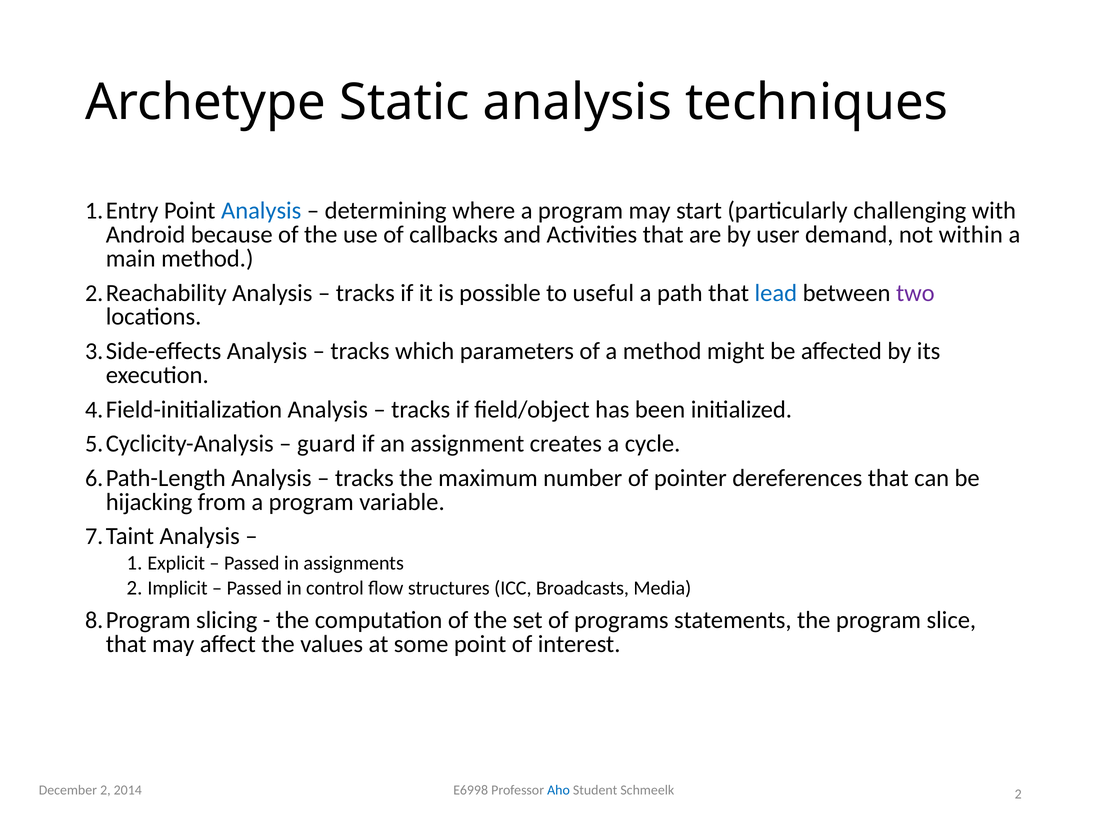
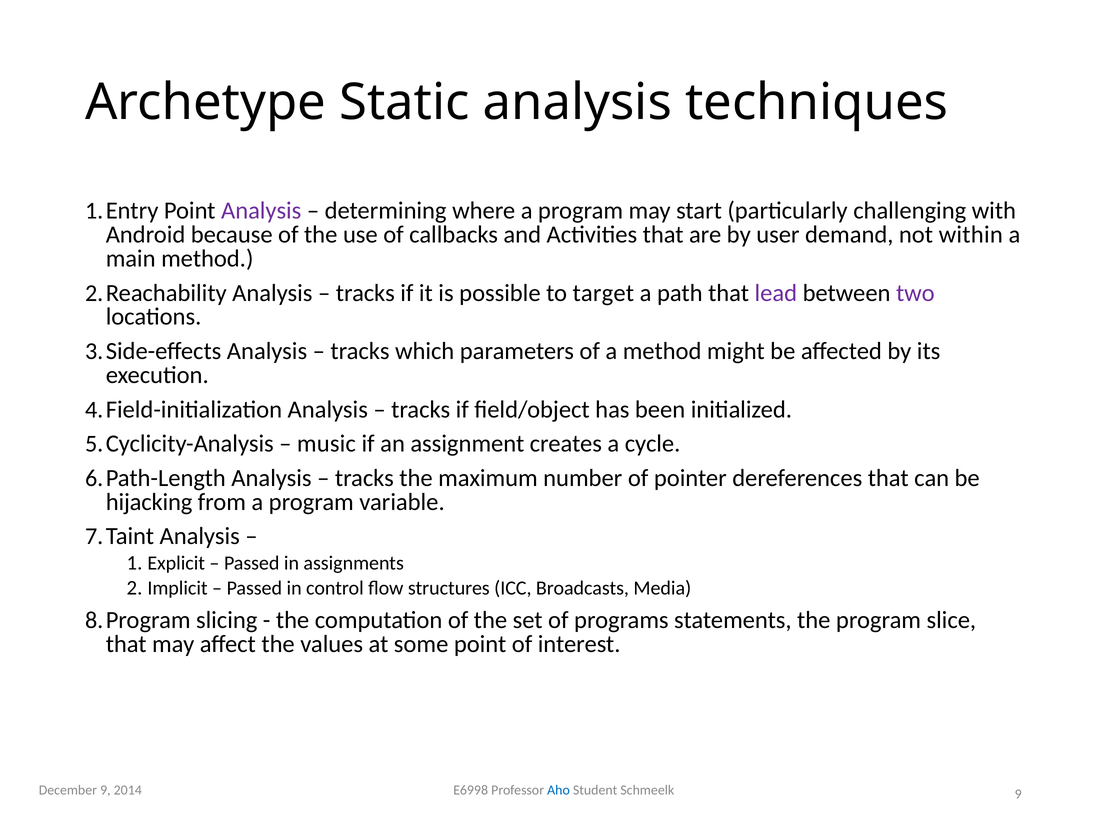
Analysis colour: blue -> purple (261, 211)
useful: useful -> target (603, 293)
lead colour: blue -> purple (776, 293)
guard: guard -> music (326, 444)
December 2: 2 -> 9 (105, 790)
Schmeelk 2: 2 -> 9 (1018, 794)
